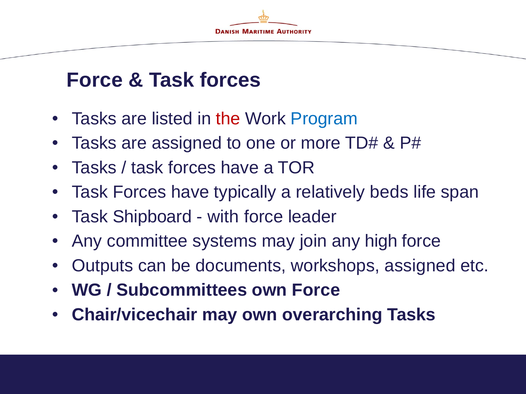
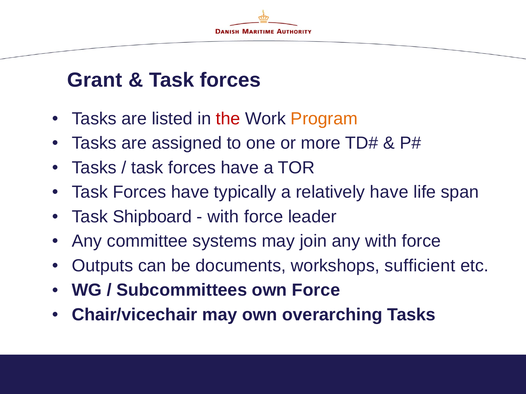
Force: Force -> Grant (95, 80)
Program colour: blue -> orange (324, 119)
relatively beds: beds -> have (389, 192)
any high: high -> with (381, 241)
workshops assigned: assigned -> sufficient (420, 266)
